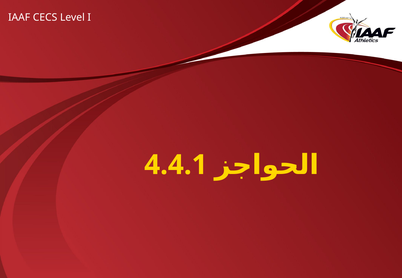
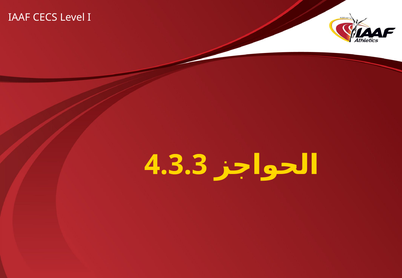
4.4.1: 4.4.1 -> 4.3.3 (176, 165)
